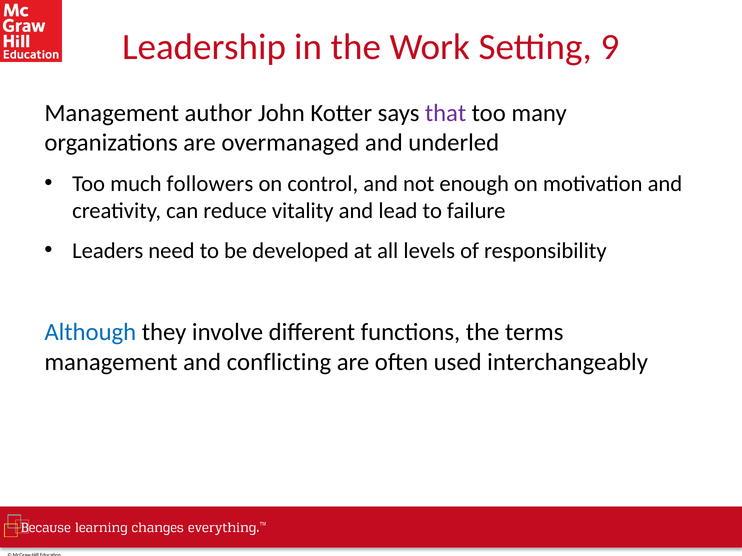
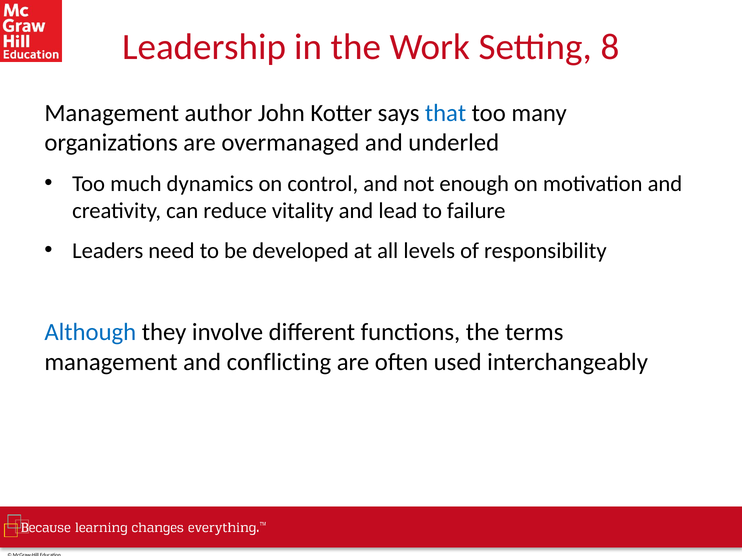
9: 9 -> 8 (610, 47)
that colour: purple -> blue (446, 113)
followers: followers -> dynamics (210, 184)
